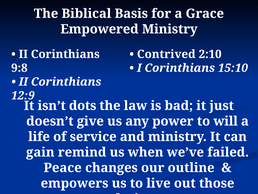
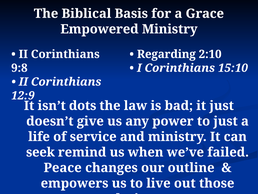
Contrived: Contrived -> Regarding (166, 54)
to will: will -> just (226, 121)
gain: gain -> seek (40, 152)
